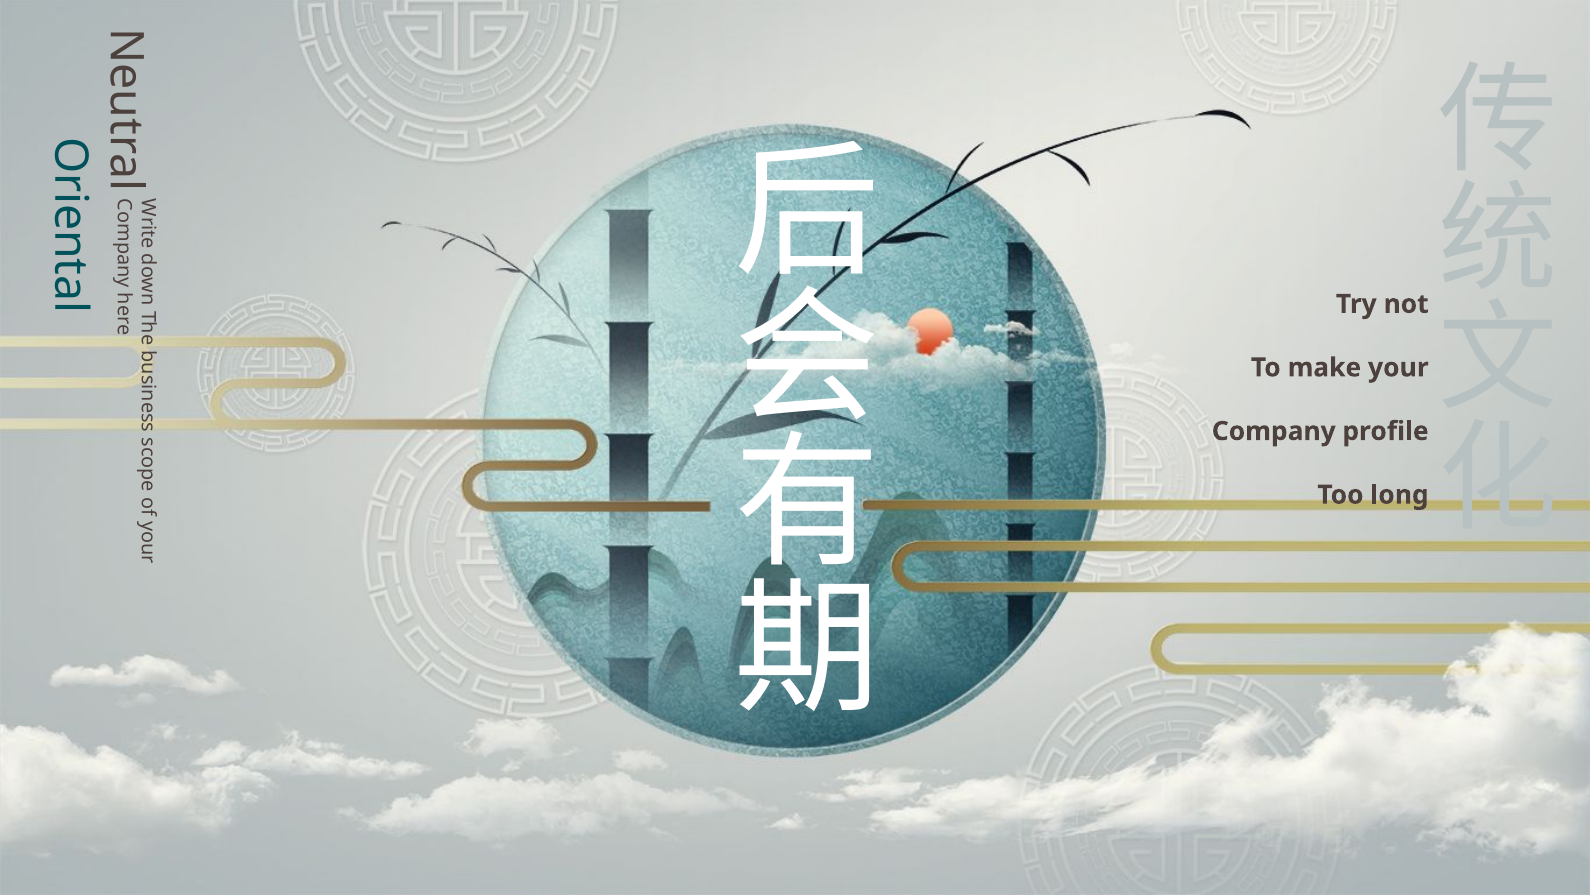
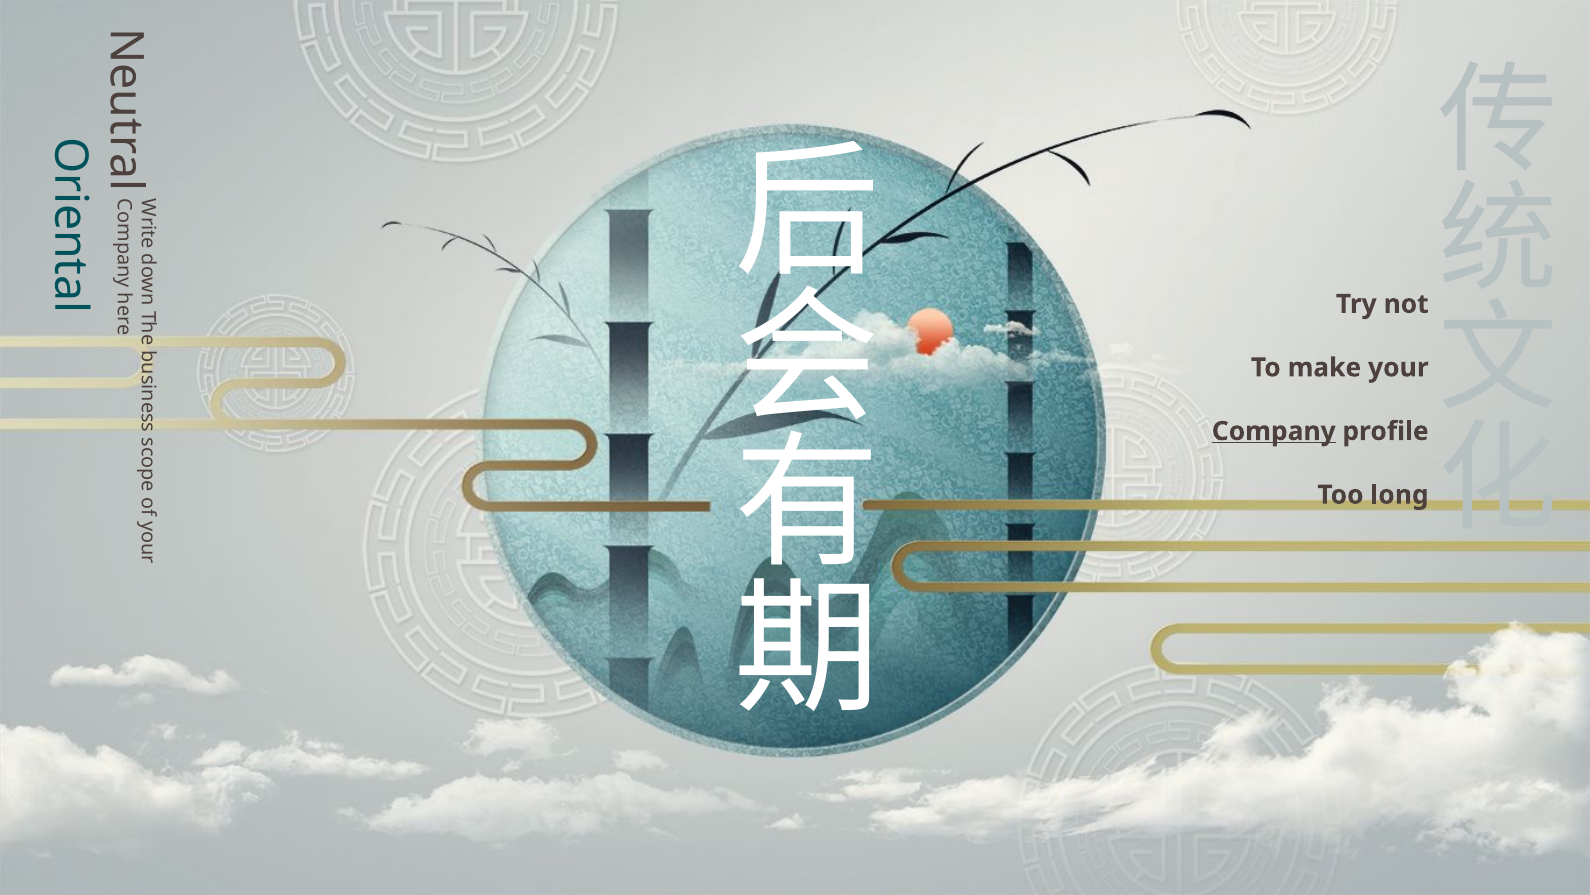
Company underline: none -> present (1274, 431)
